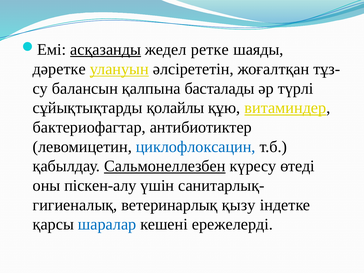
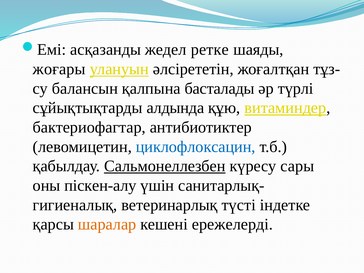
асқазанды underline: present -> none (106, 50)
дәретке: дәретке -> жоғары (59, 69)
қолайлы: қолайлы -> алдында (175, 108)
өтеді: өтеді -> сары (297, 166)
қызу: қызу -> түсті (239, 205)
шаралар colour: blue -> orange (107, 224)
